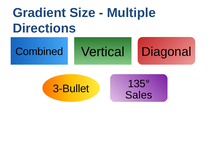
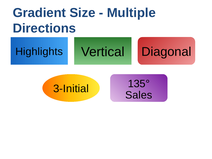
Combined: Combined -> Highlights (39, 52)
3-Bullet: 3-Bullet -> 3-Initial (71, 89)
